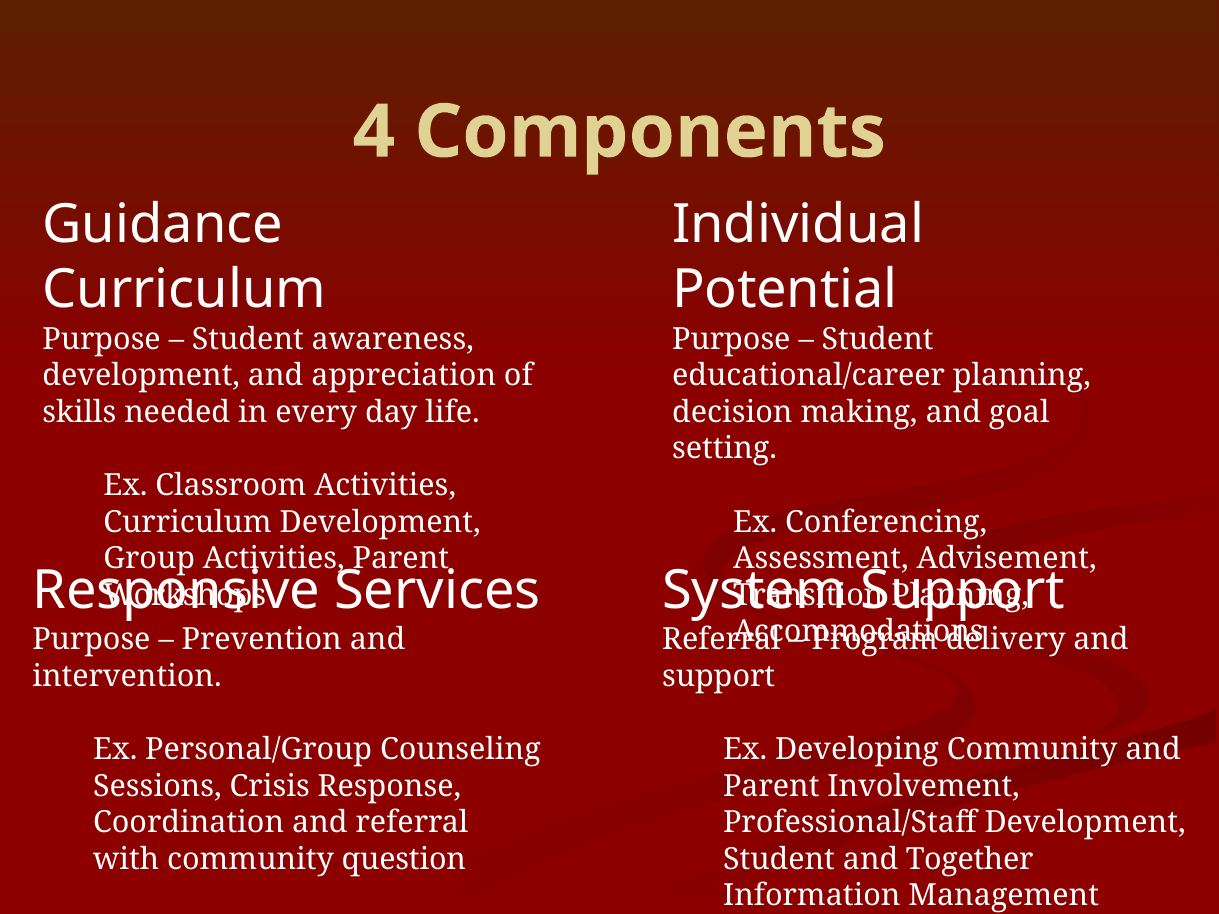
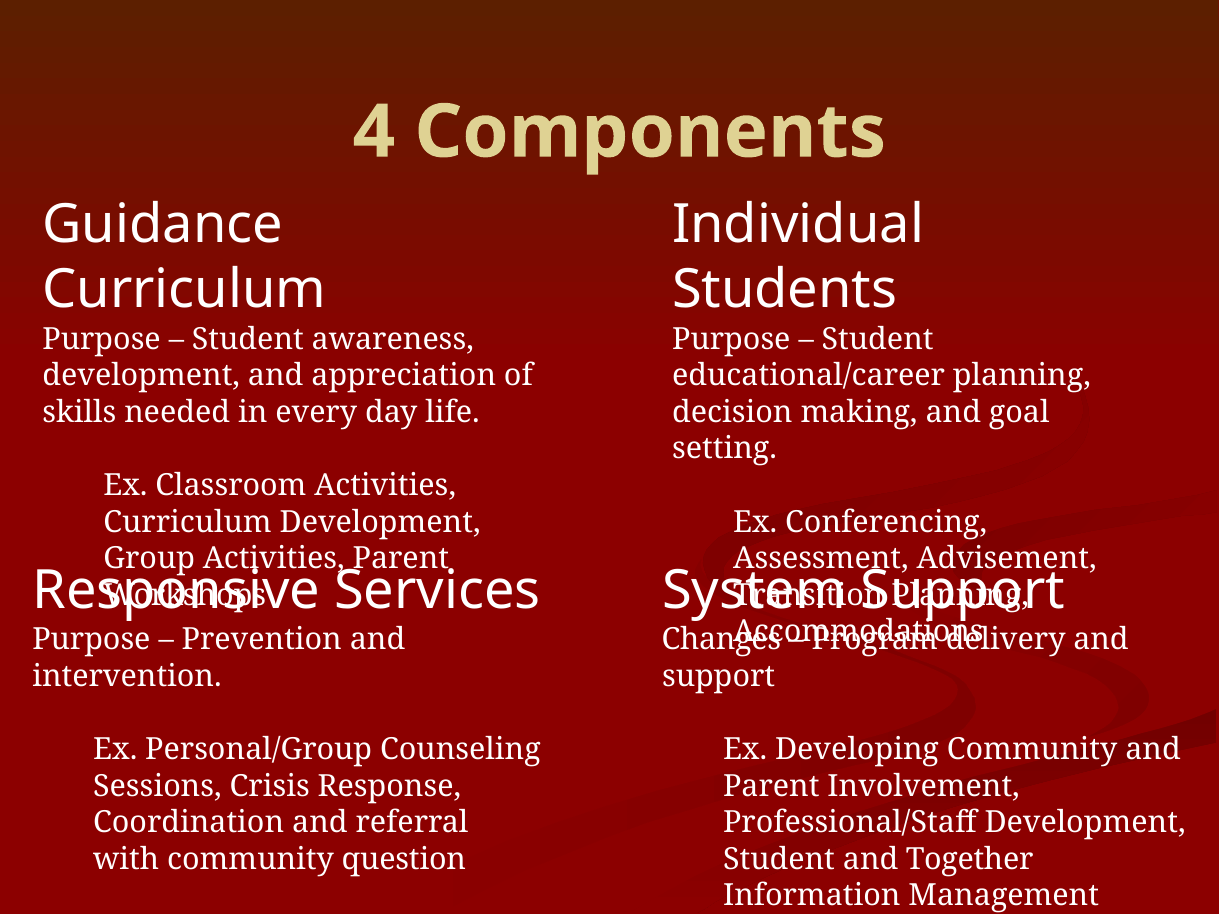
Potential: Potential -> Students (785, 290)
Referral: Referral -> Changes (721, 640)
